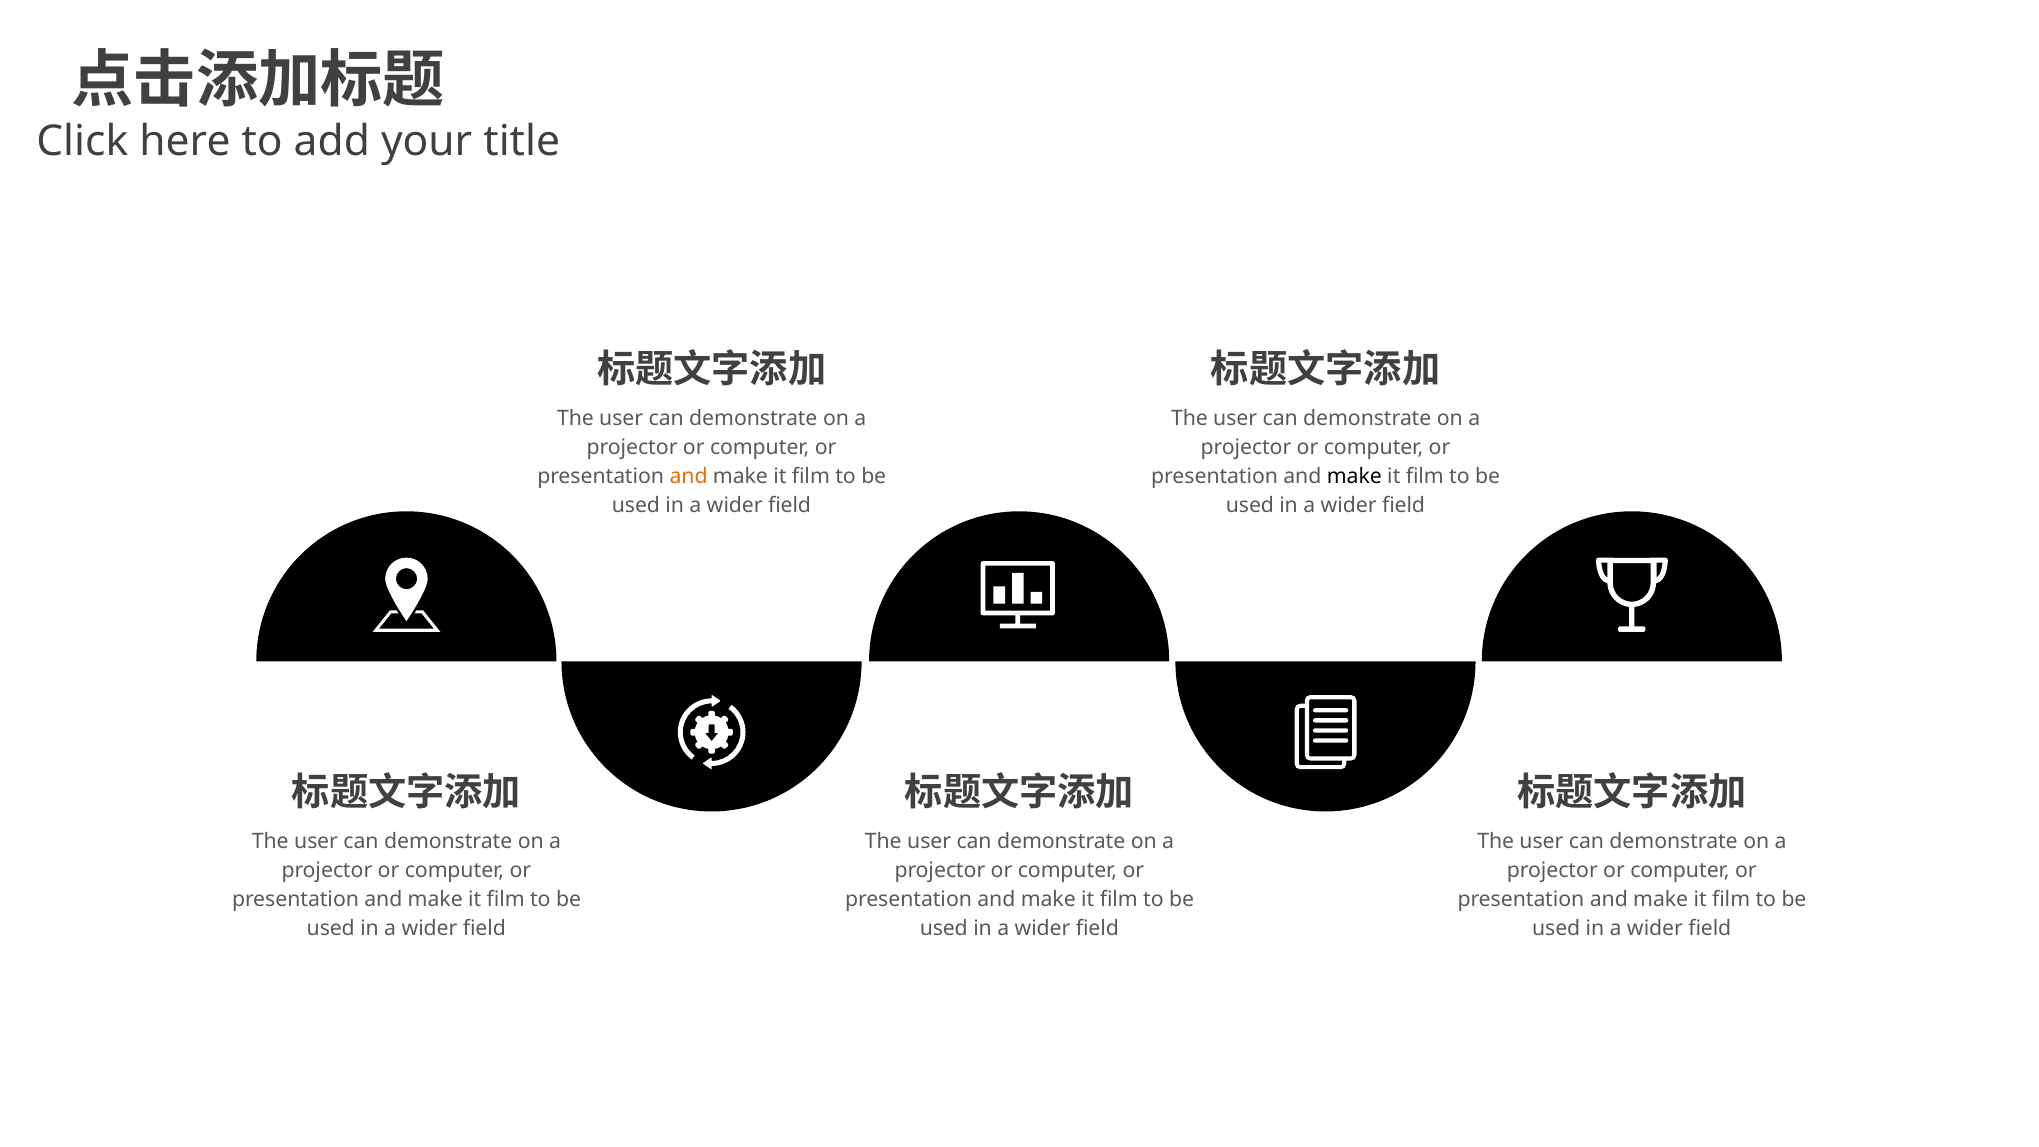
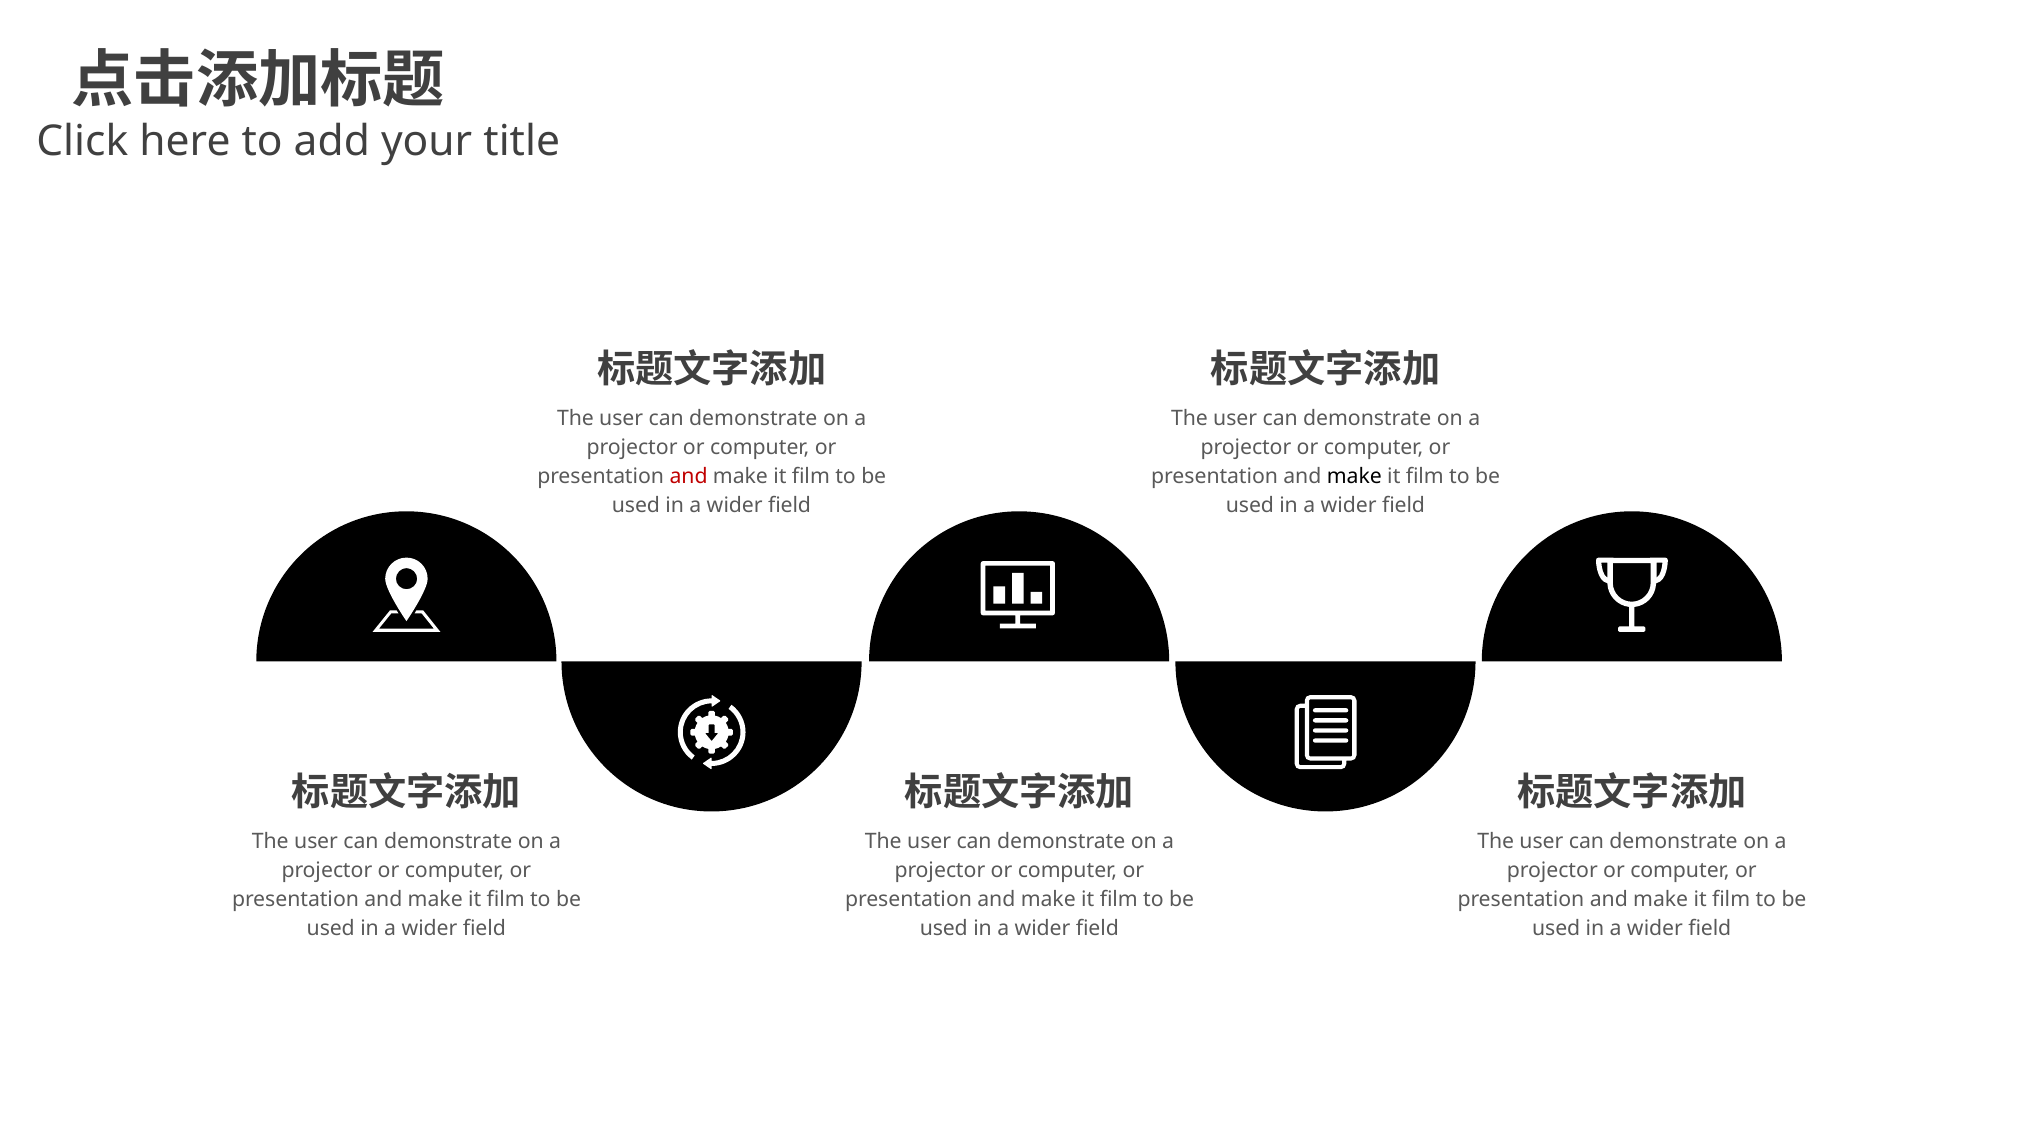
and colour: orange -> red (689, 477)
